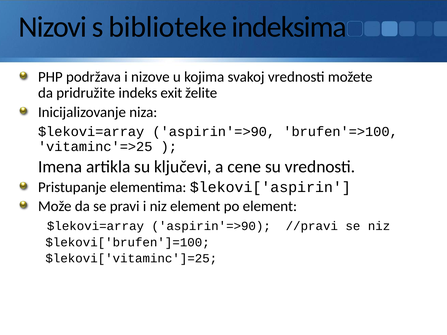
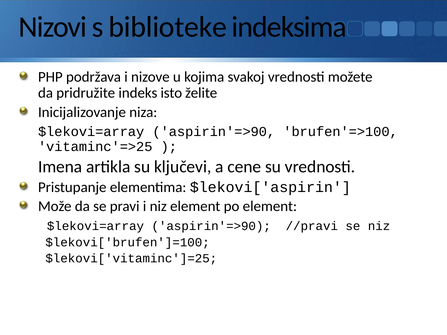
exit: exit -> isto (171, 93)
